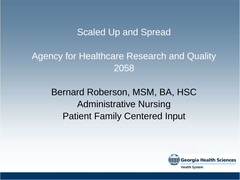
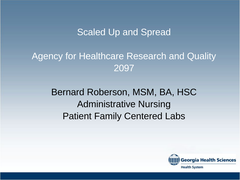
2058: 2058 -> 2097 (124, 68)
Input: Input -> Labs (175, 116)
